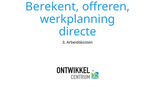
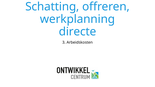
Berekent: Berekent -> Schatting (52, 7)
